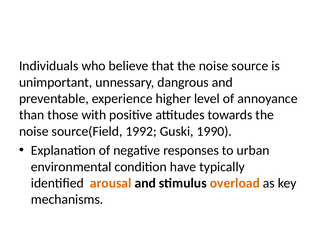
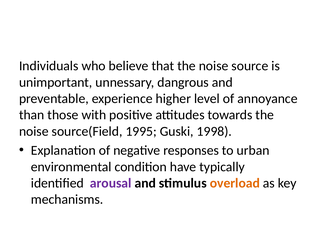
1992: 1992 -> 1995 (141, 132)
1990: 1990 -> 1998 (214, 132)
arousal colour: orange -> purple (111, 184)
